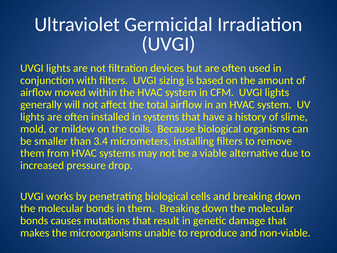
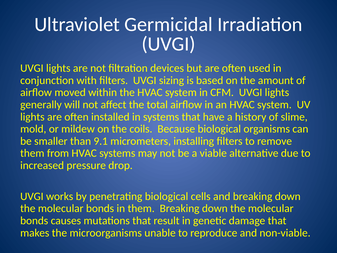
3.4: 3.4 -> 9.1 (101, 141)
